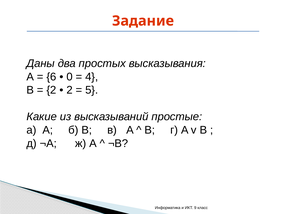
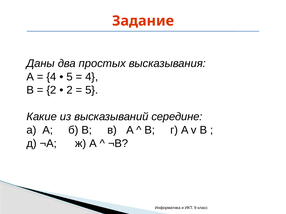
6: 6 -> 4 (51, 77)
0: 0 -> 5 (70, 77)
простые: простые -> середине (177, 117)
